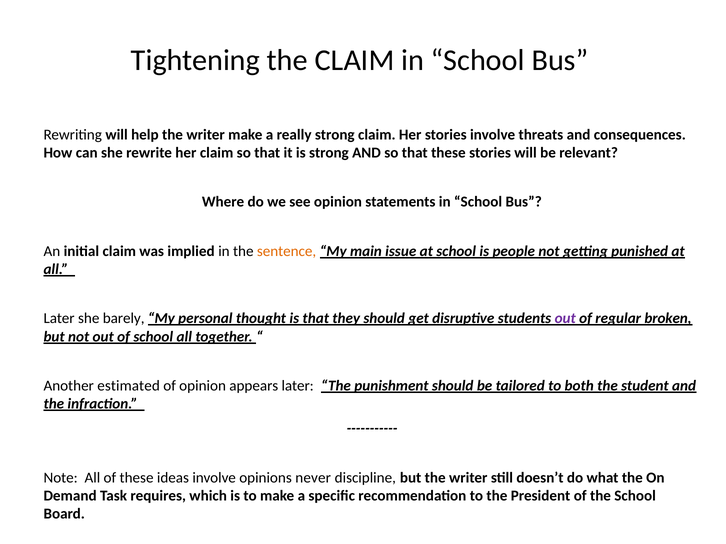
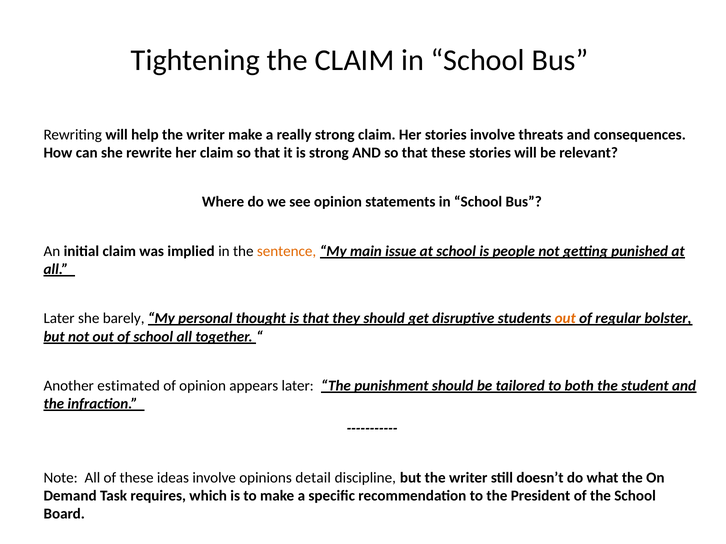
out colour: purple -> orange (565, 319)
broken: broken -> bolster (668, 319)
never: never -> detail (313, 478)
